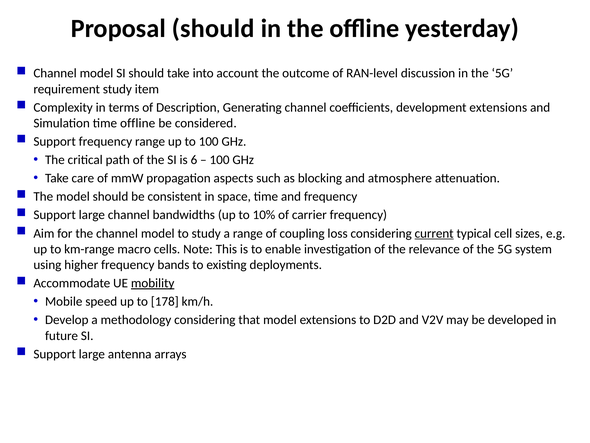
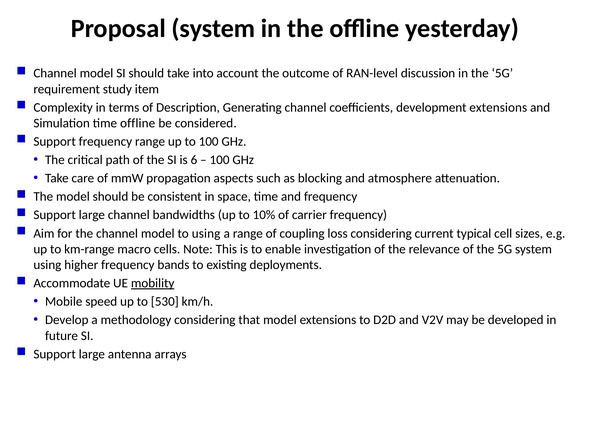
Proposal should: should -> system (213, 29)
to study: study -> using (206, 233)
current underline: present -> none (434, 233)
178: 178 -> 530 (165, 301)
